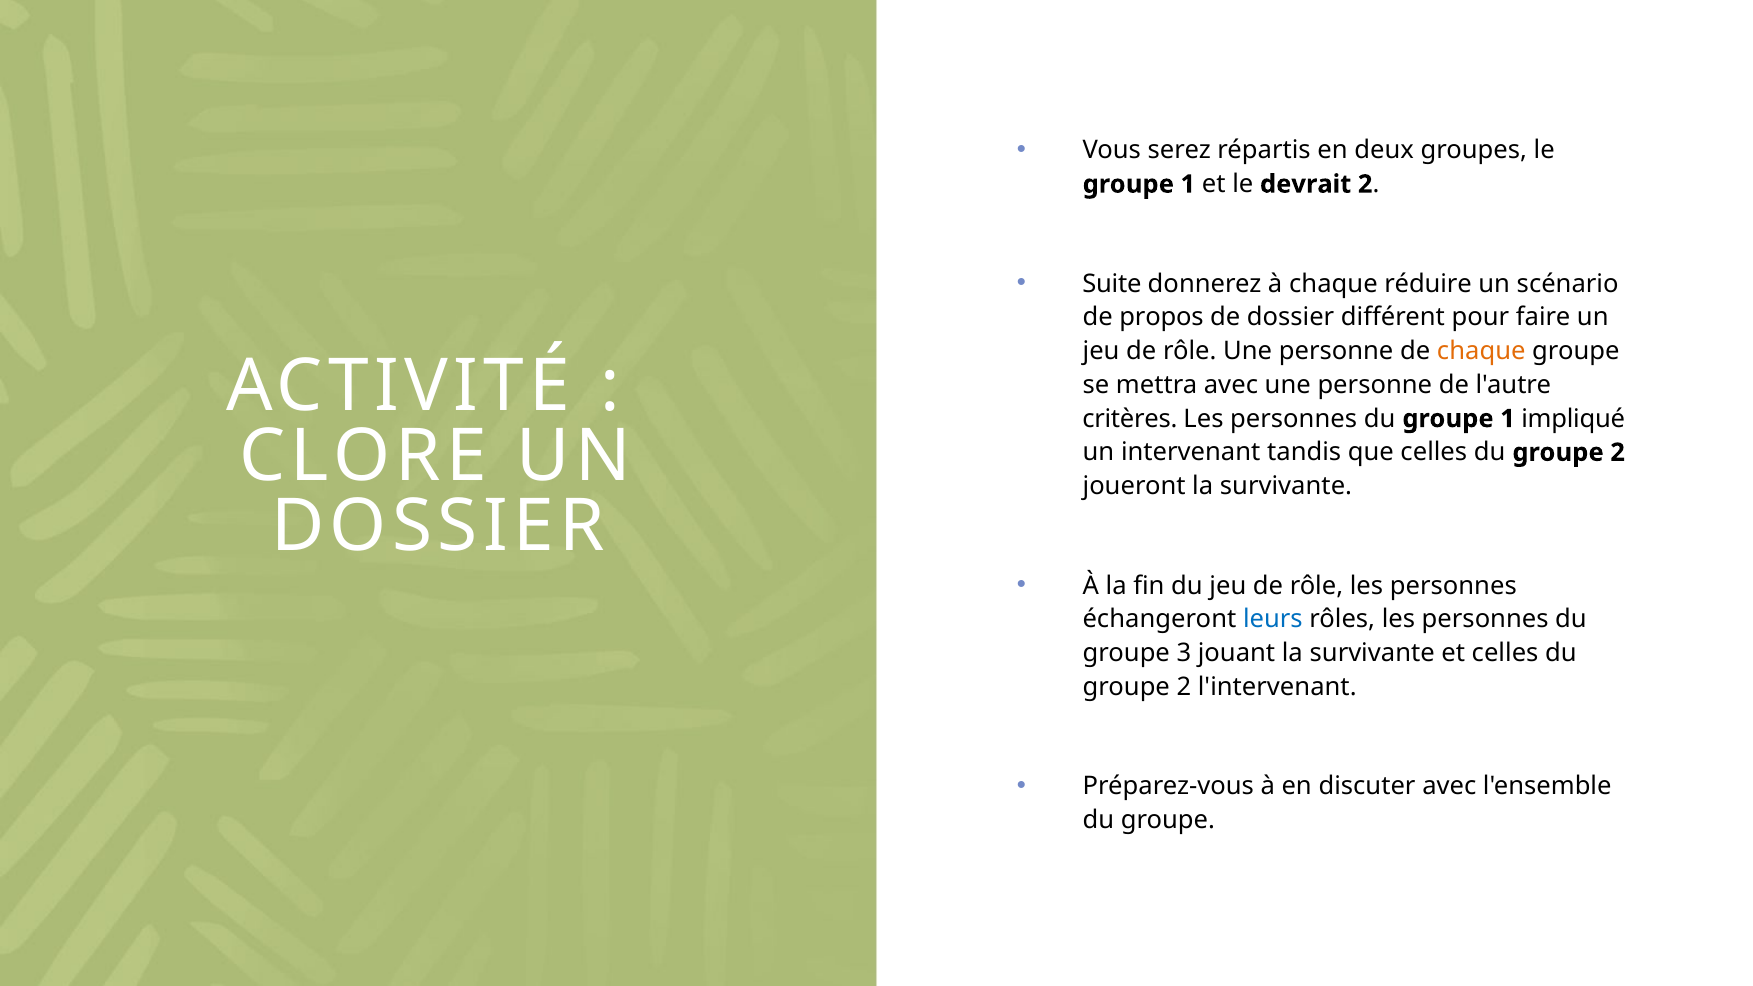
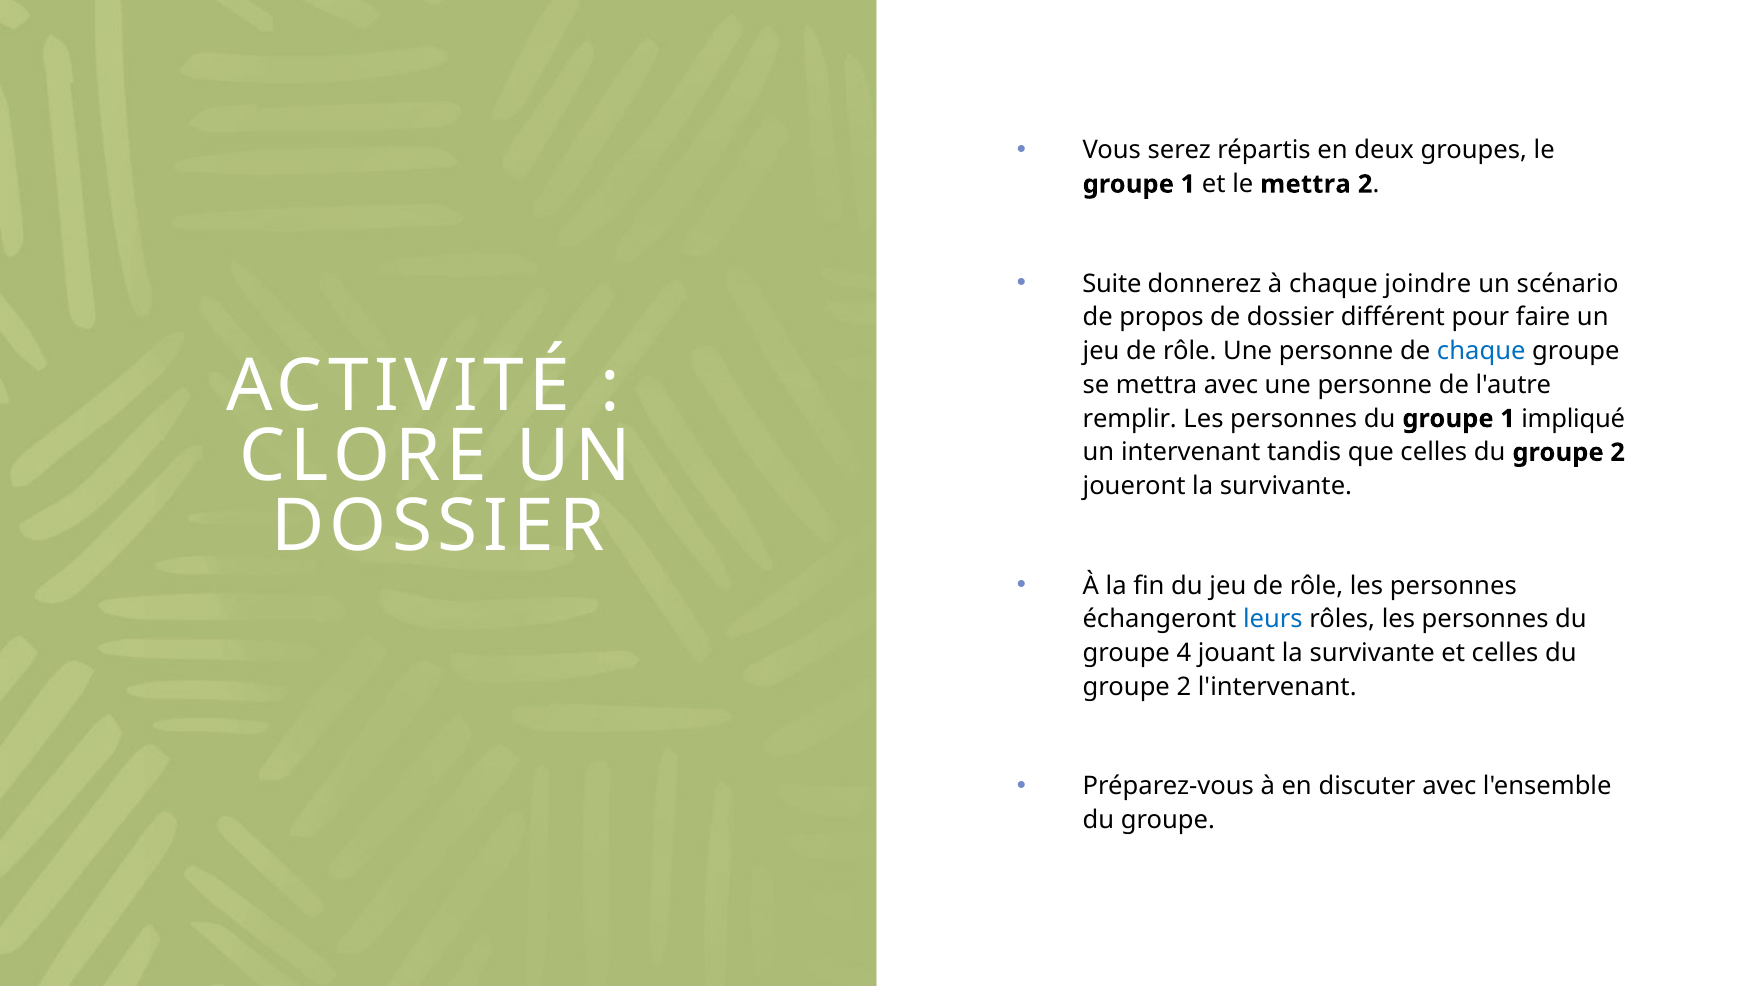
le devrait: devrait -> mettra (1305, 184)
réduire: réduire -> joindre (1428, 284)
chaque colour: orange -> blue (1481, 351)
critères: critères -> remplir (1130, 419)
3: 3 -> 4 (1184, 653)
